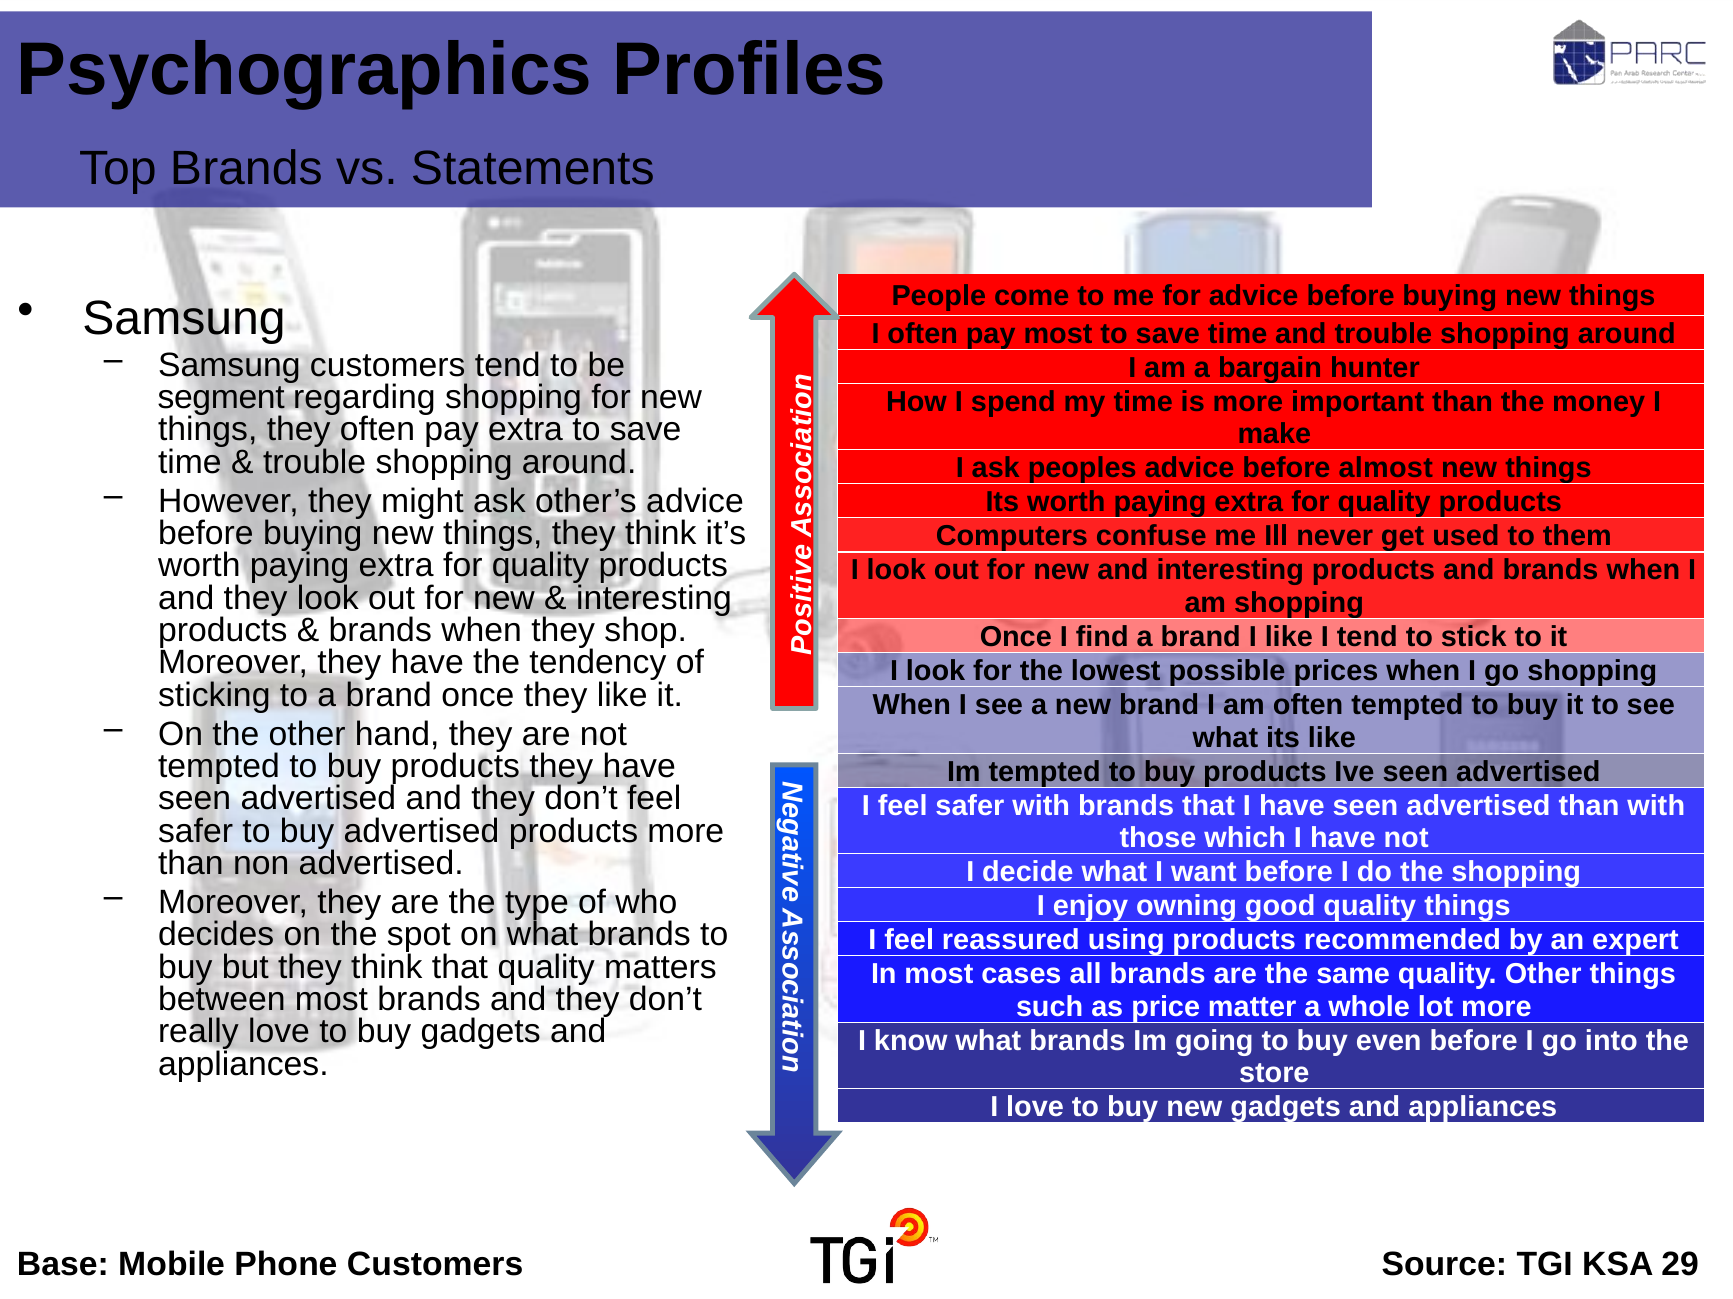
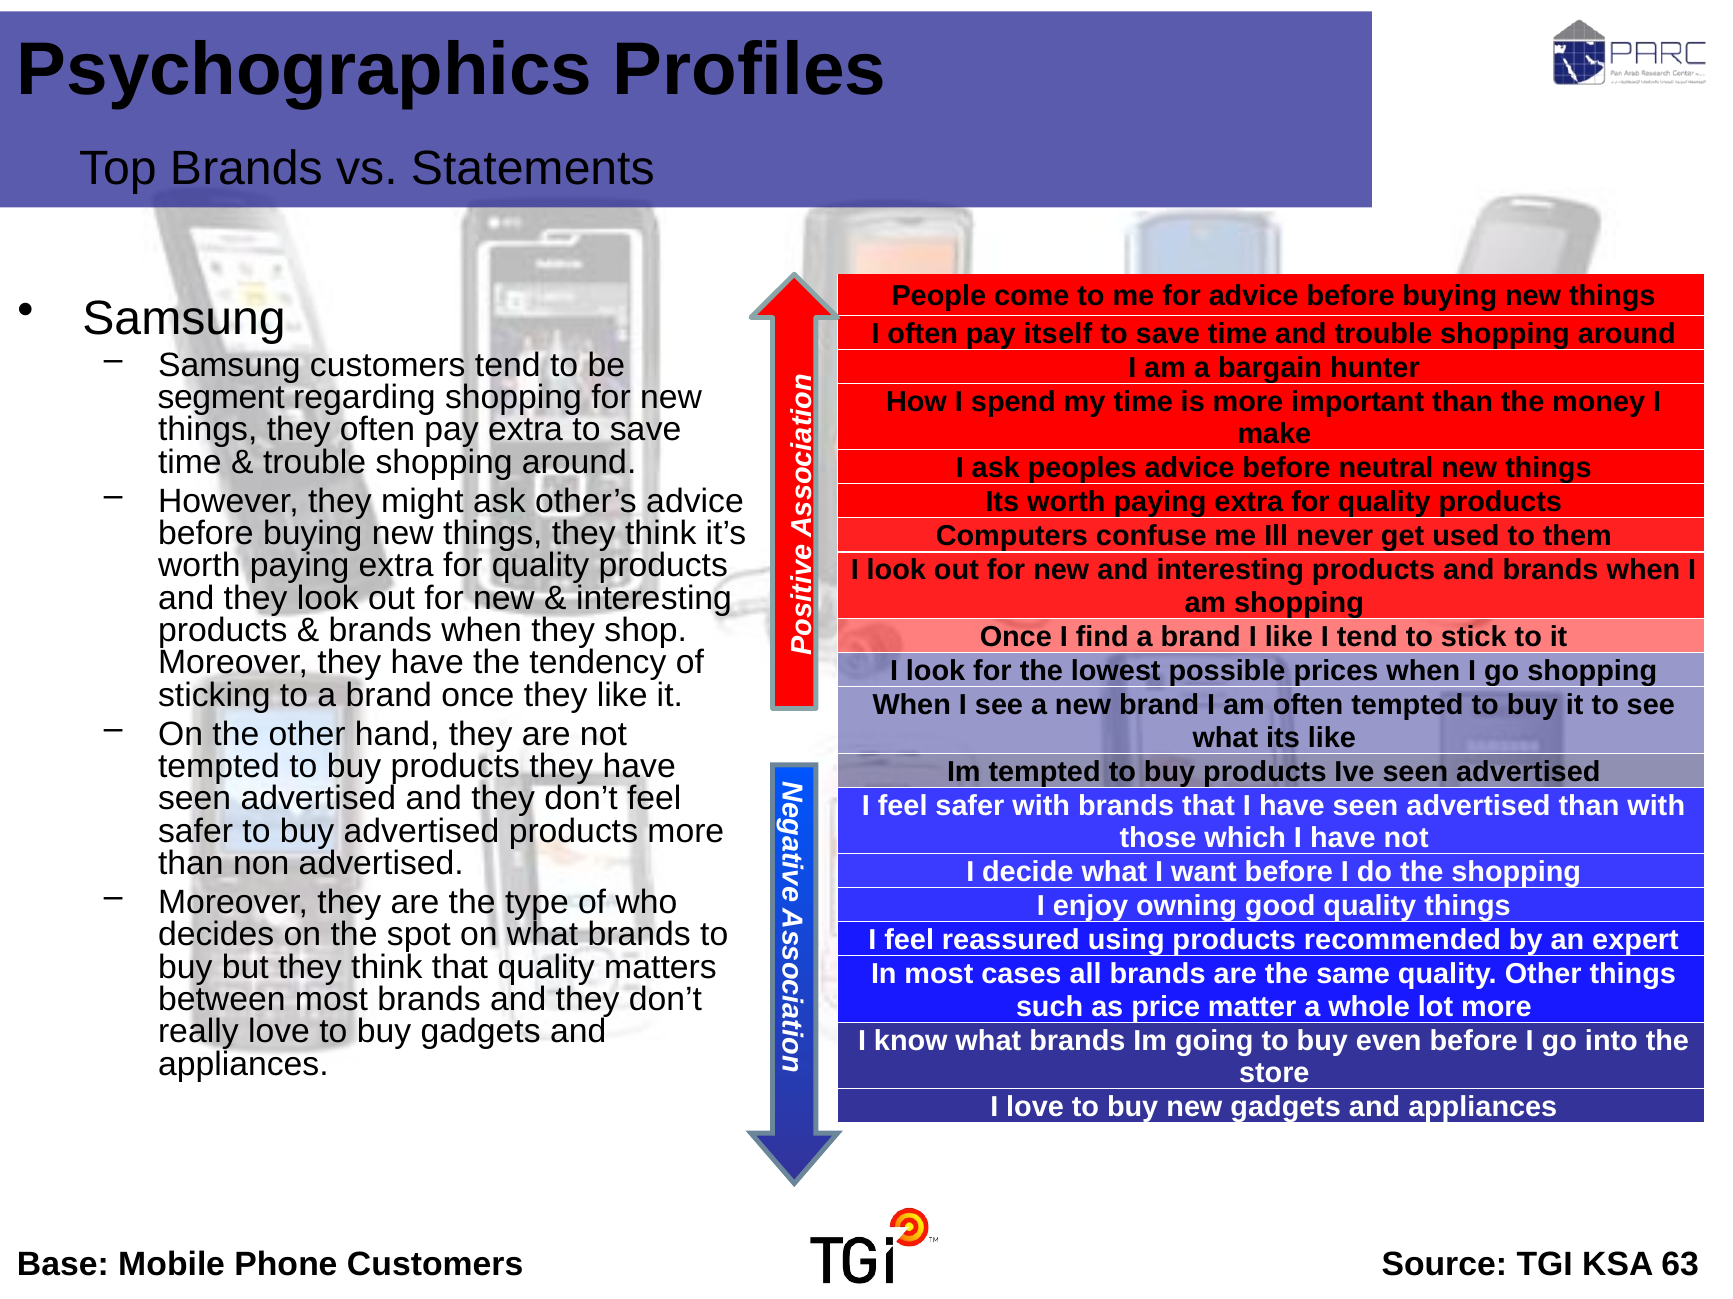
pay most: most -> itself (1058, 334)
almost: almost -> neutral (1386, 468)
29: 29 -> 63 (1680, 1265)
